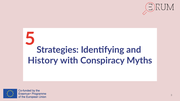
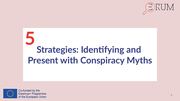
History: History -> Present (43, 61)
